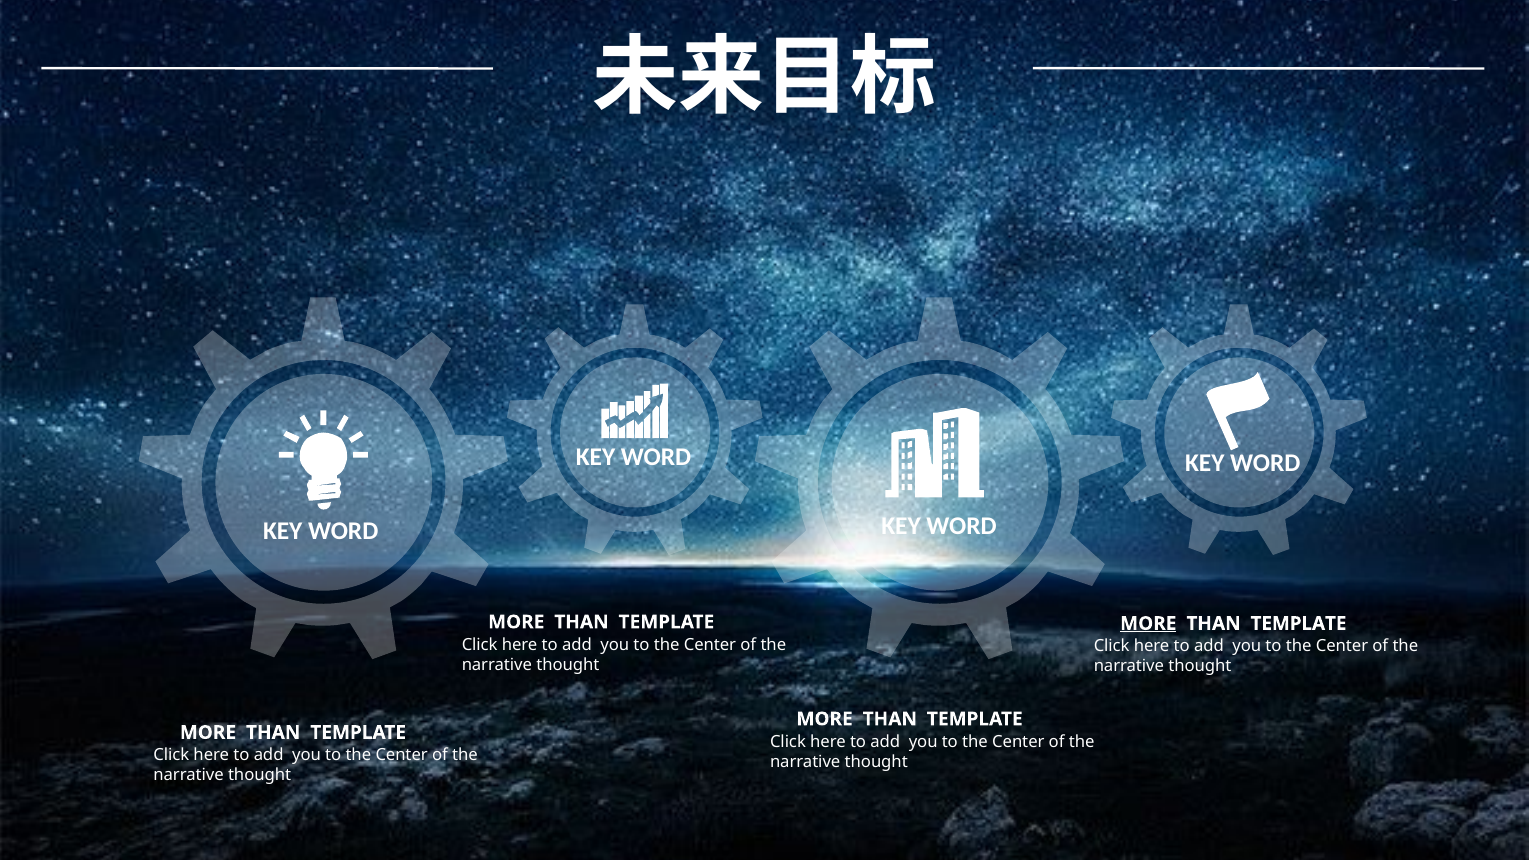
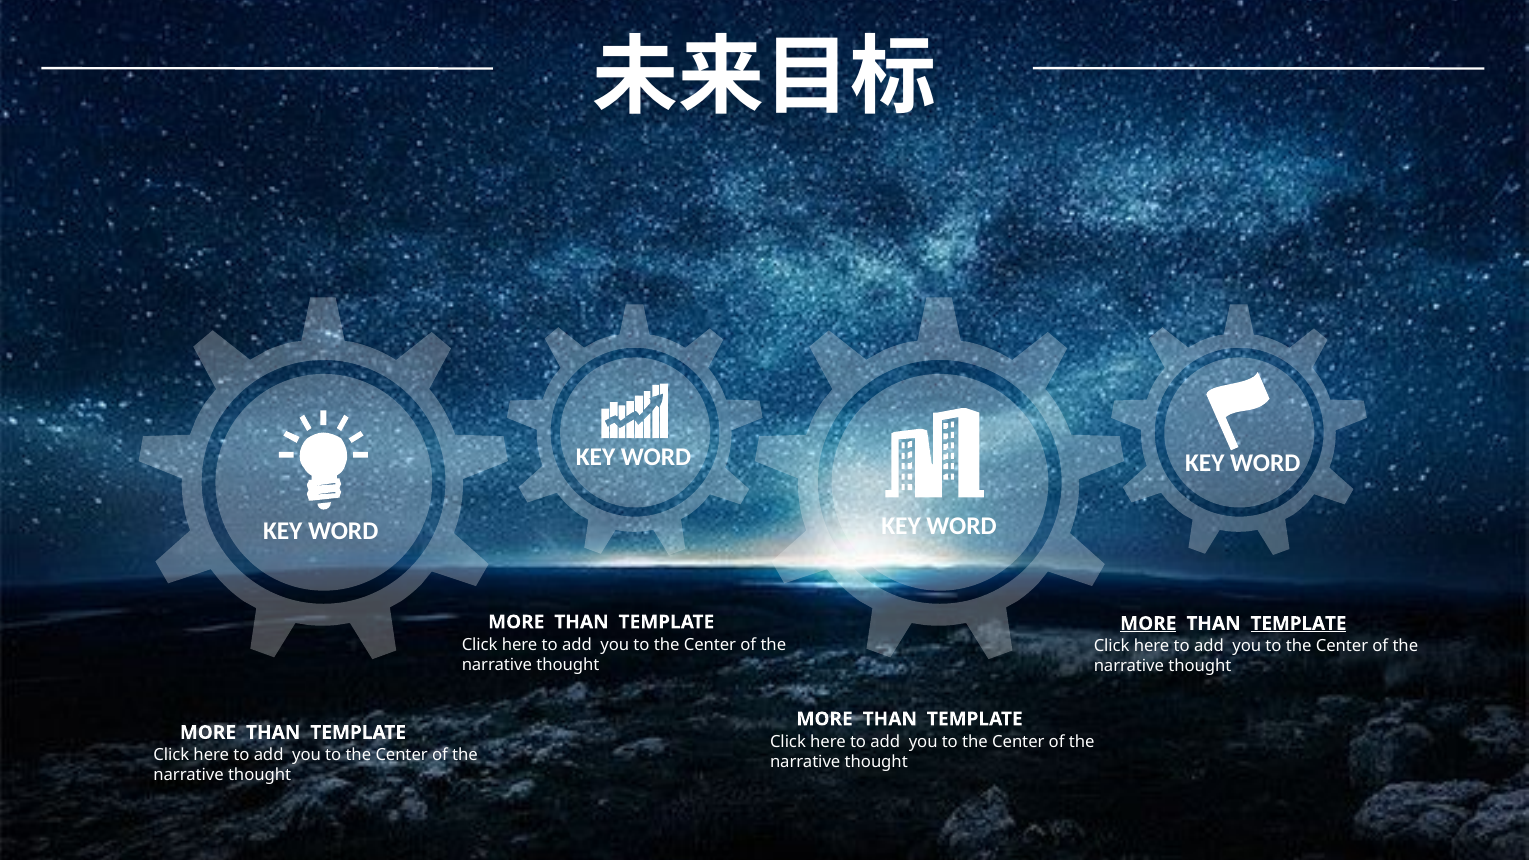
TEMPLATE underline: none -> present (1299, 624)
